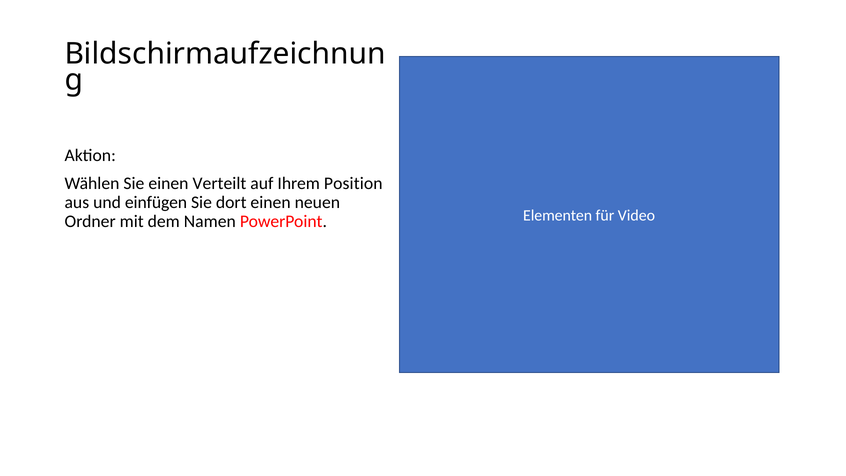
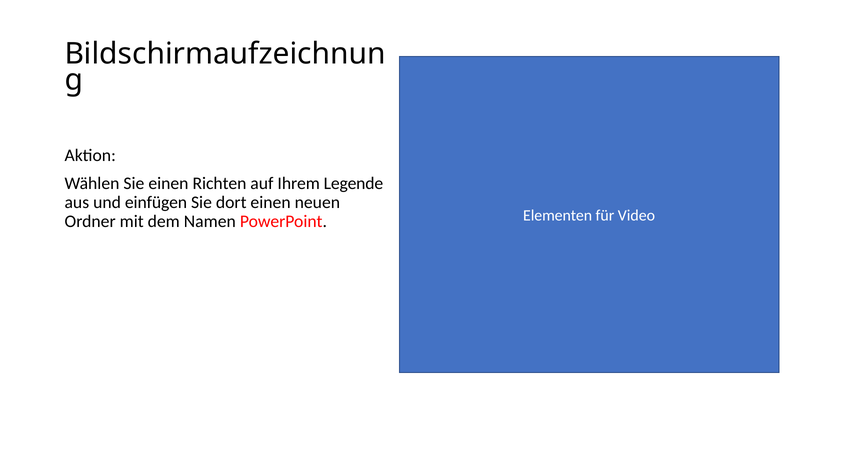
Verteilt: Verteilt -> Richten (220, 183)
Position: Position -> Legende (353, 183)
